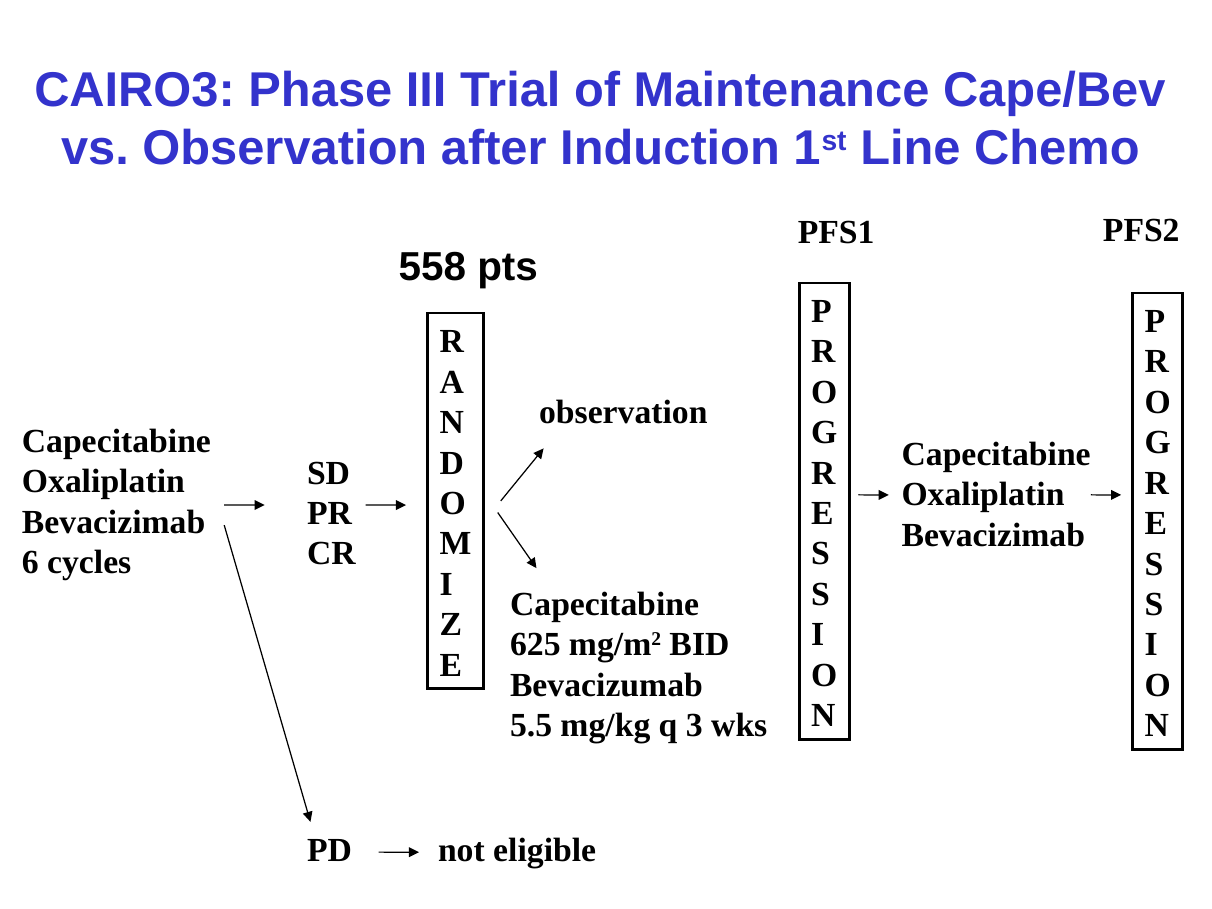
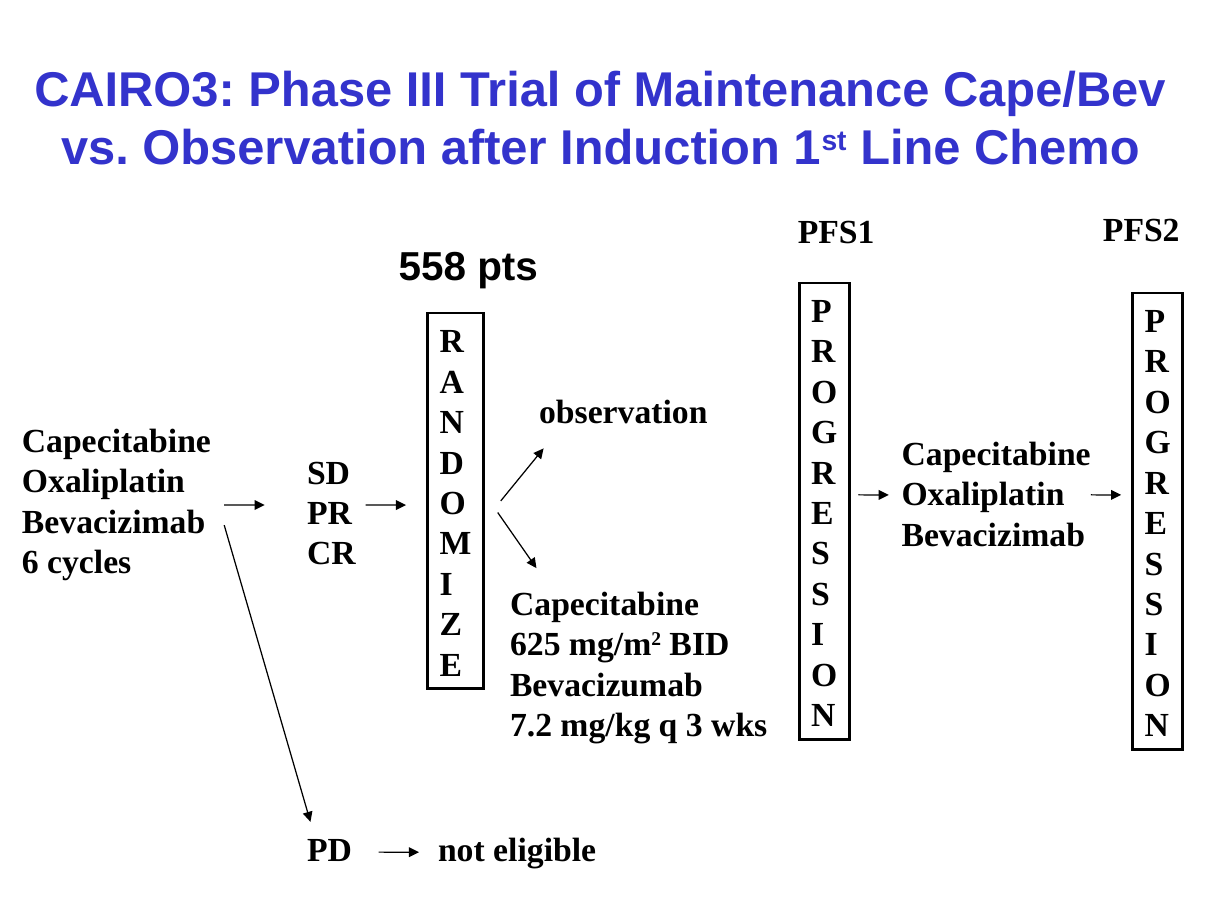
5.5: 5.5 -> 7.2 (531, 725)
